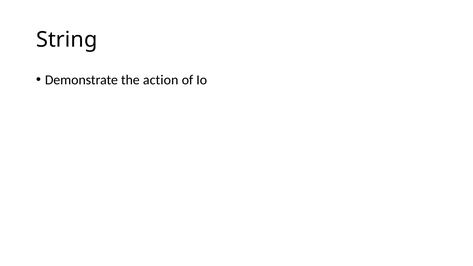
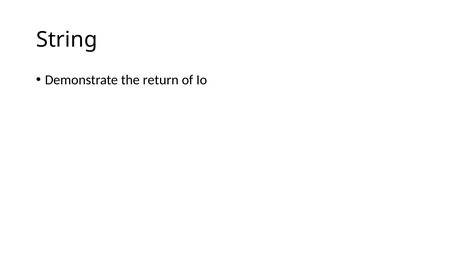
action: action -> return (161, 80)
